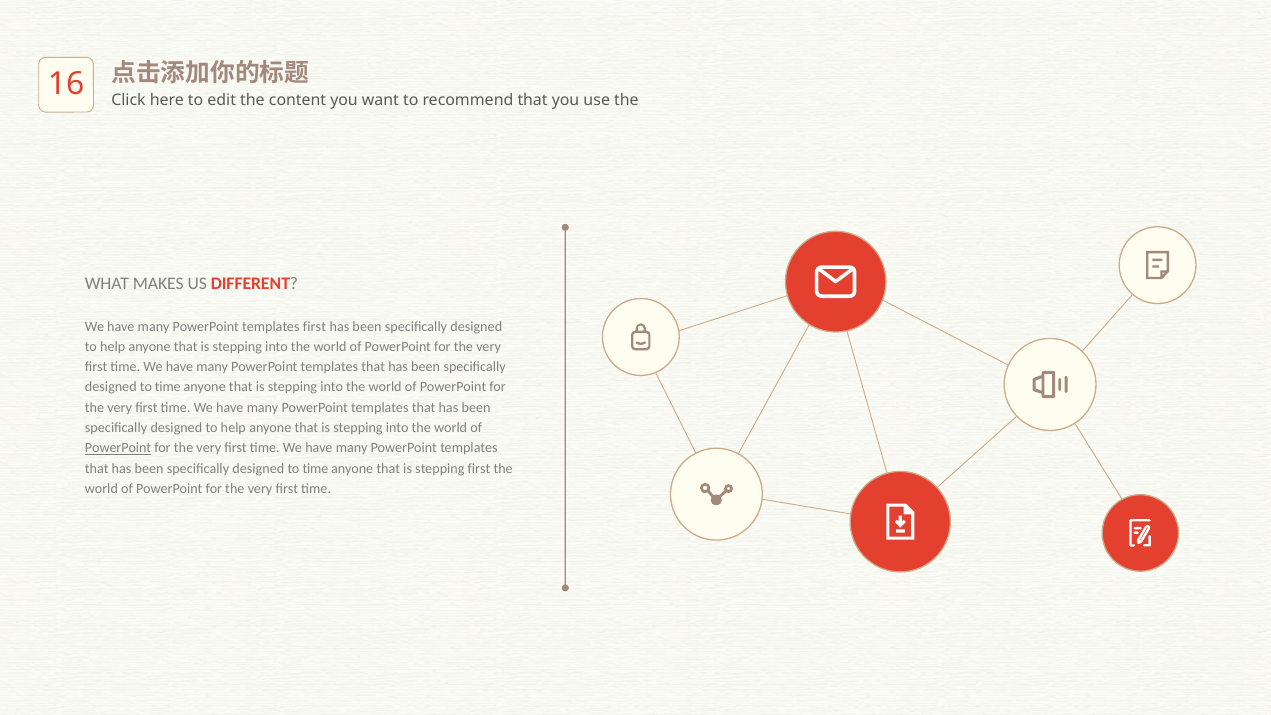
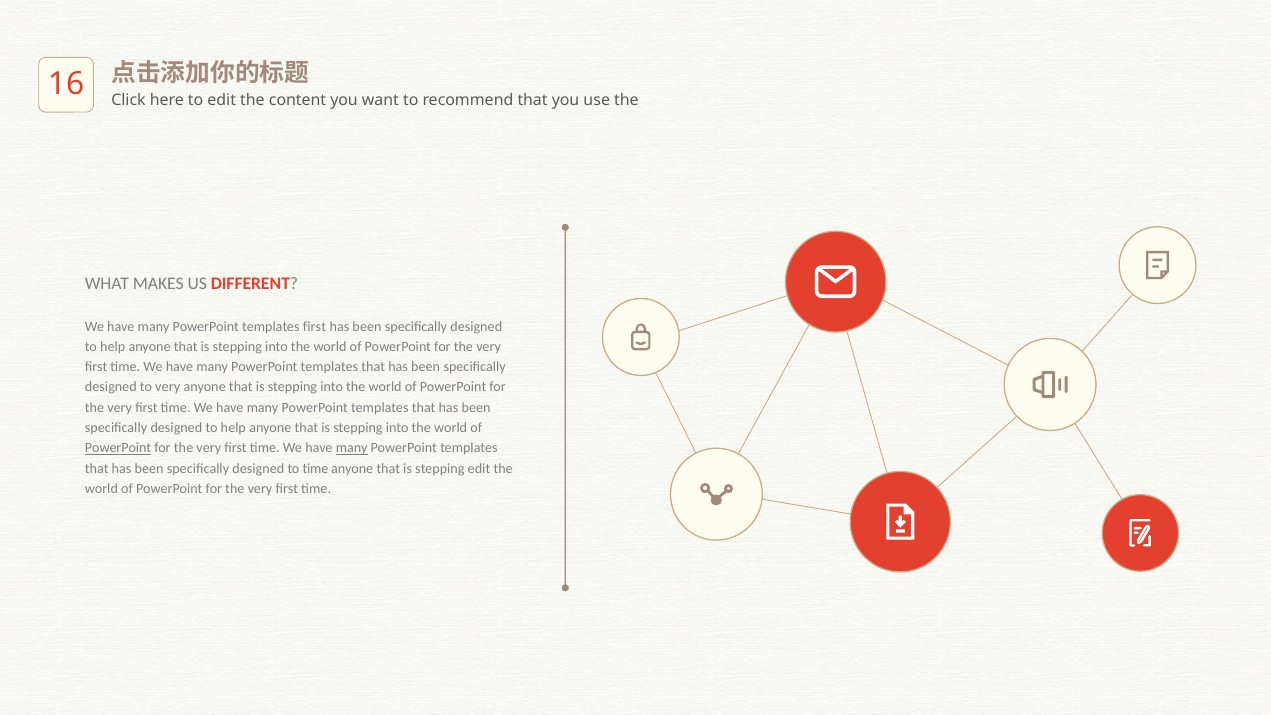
time: time -> very (168, 387)
many underline: none -> present (352, 448)
stepping first: first -> edit (479, 468)
